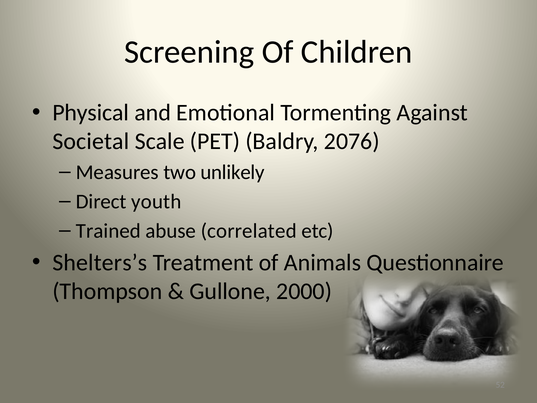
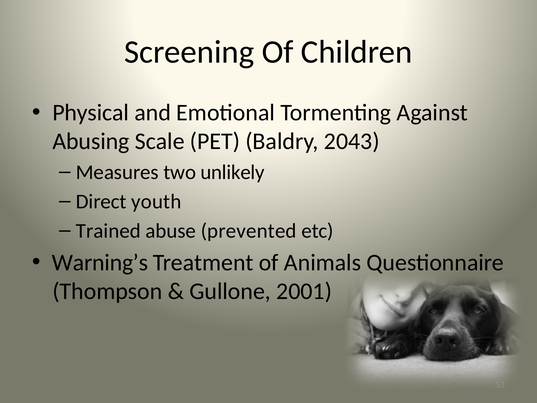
Societal: Societal -> Abusing (91, 141)
2076: 2076 -> 2043 (352, 141)
correlated: correlated -> prevented (249, 231)
Shelters’s: Shelters’s -> Warning’s (100, 263)
2000: 2000 -> 2001 (304, 291)
